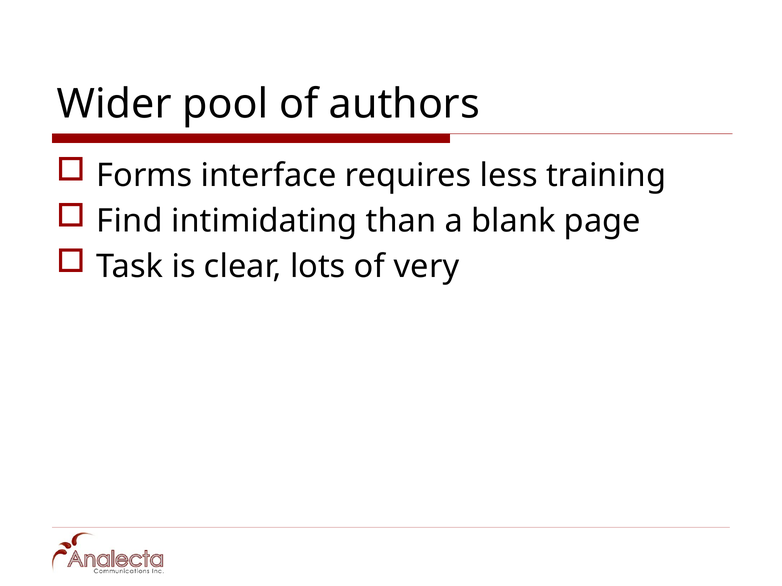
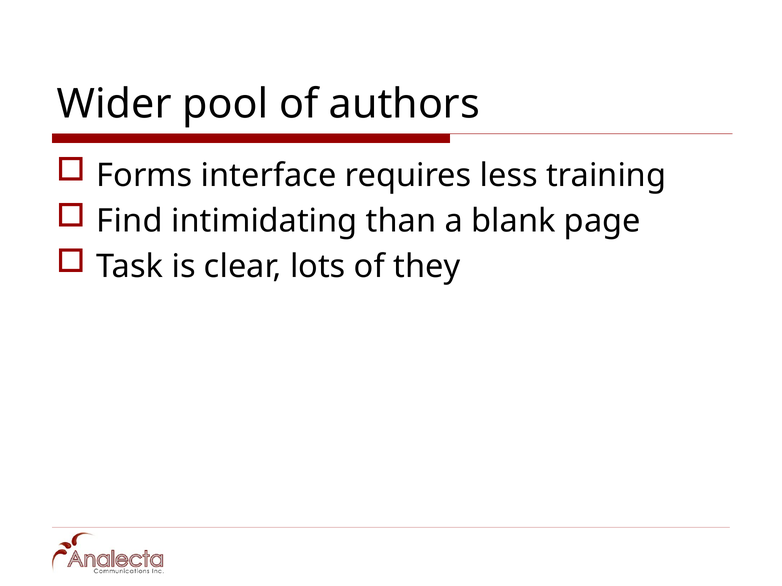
very: very -> they (427, 267)
